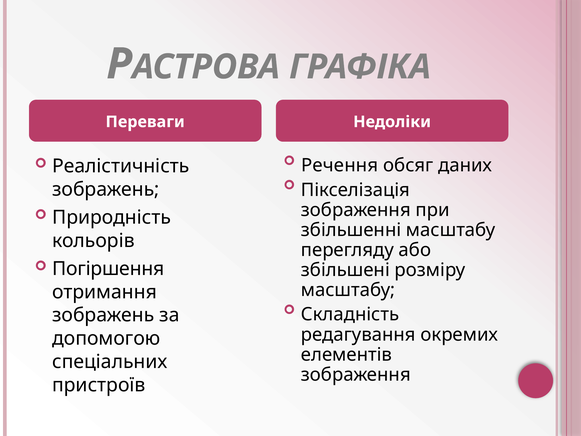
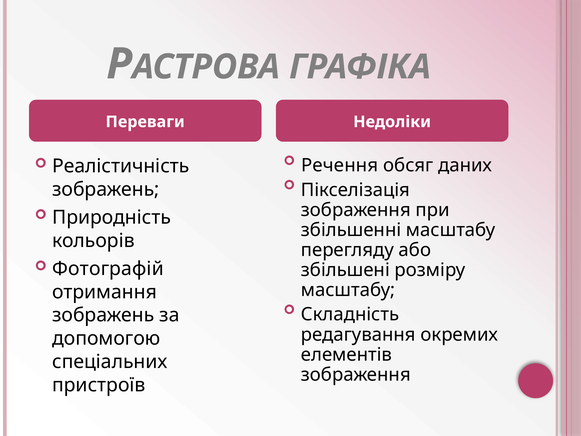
Погіршення: Погіршення -> Фотографій (108, 269)
